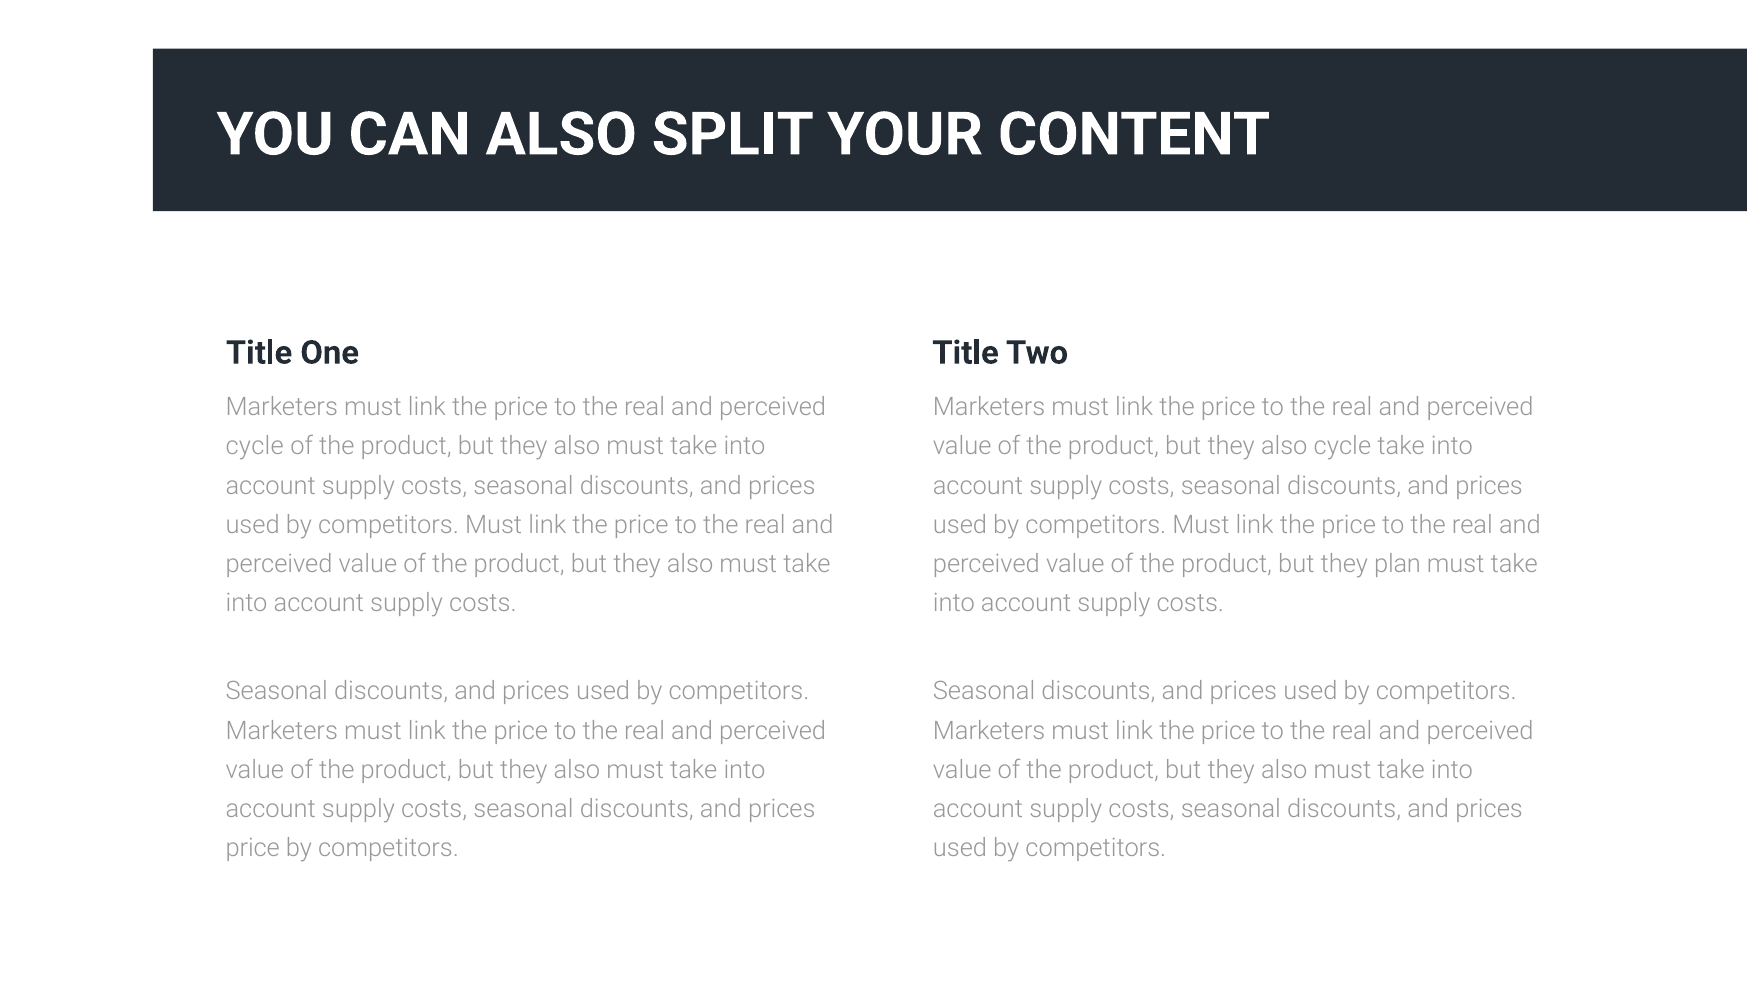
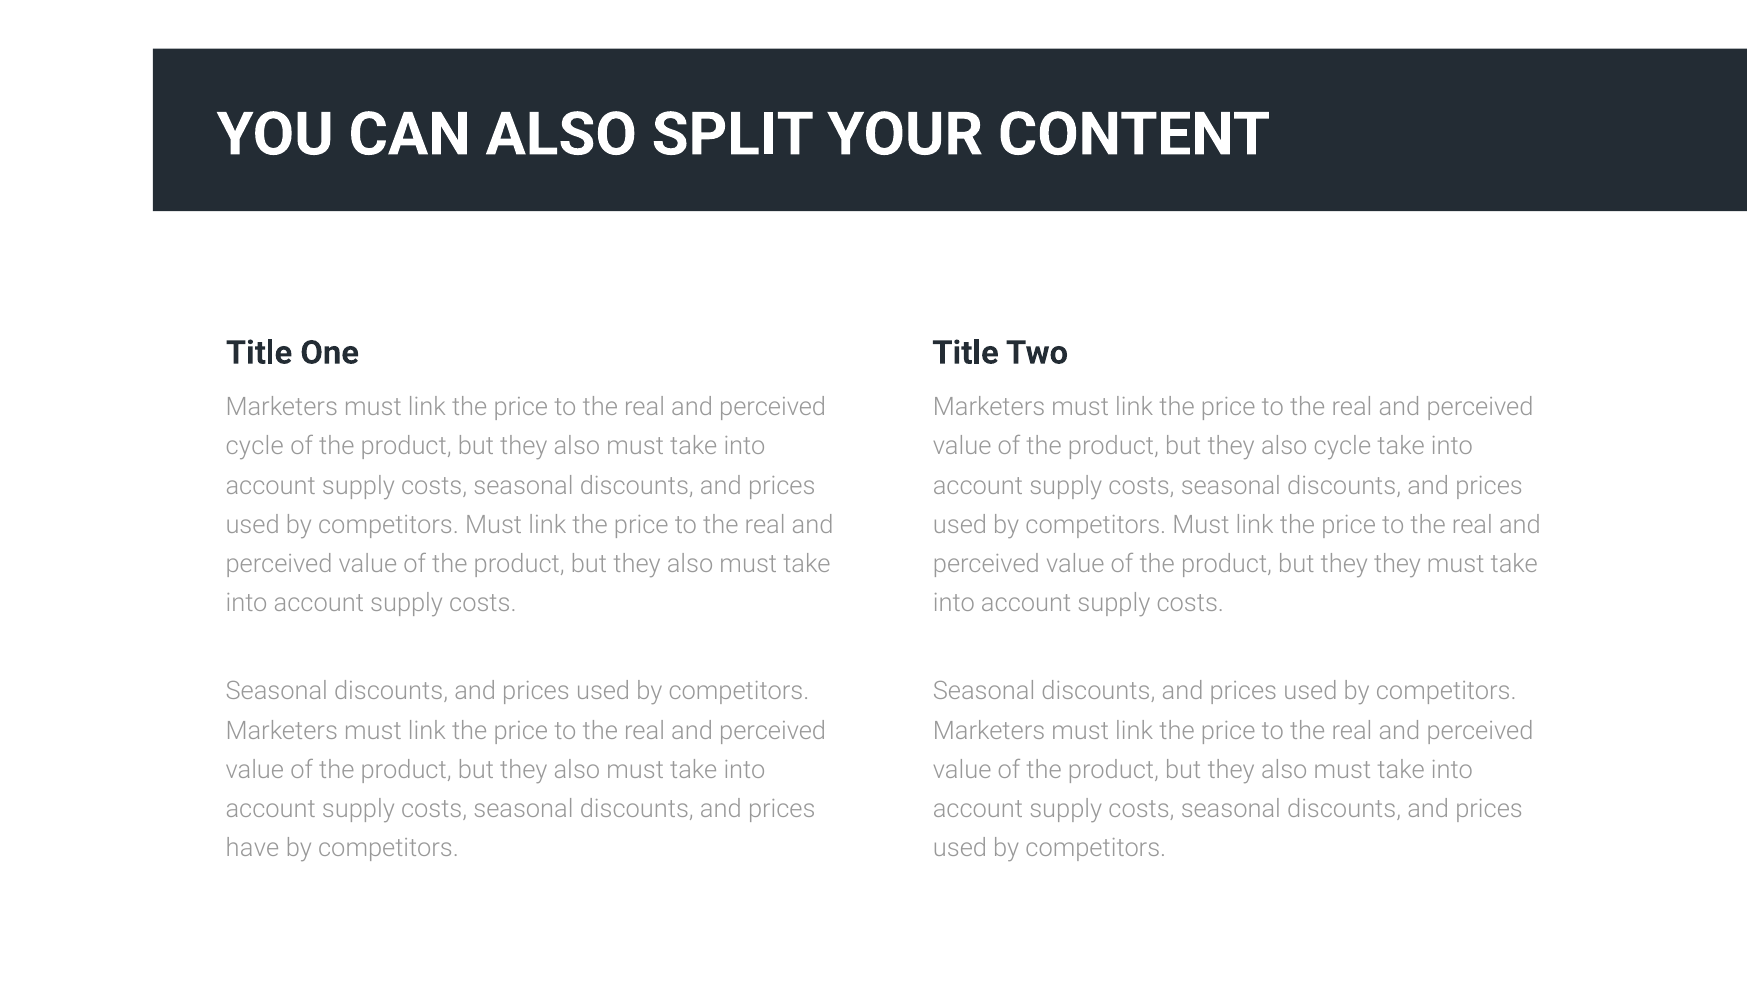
they plan: plan -> they (1398, 564)
price: price -> have (253, 848)
